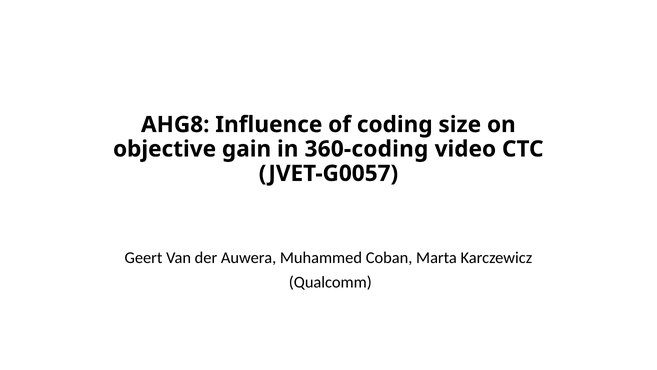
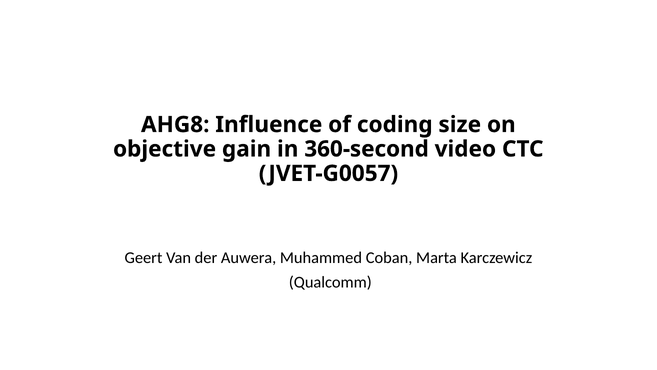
360-coding: 360-coding -> 360-second (367, 149)
